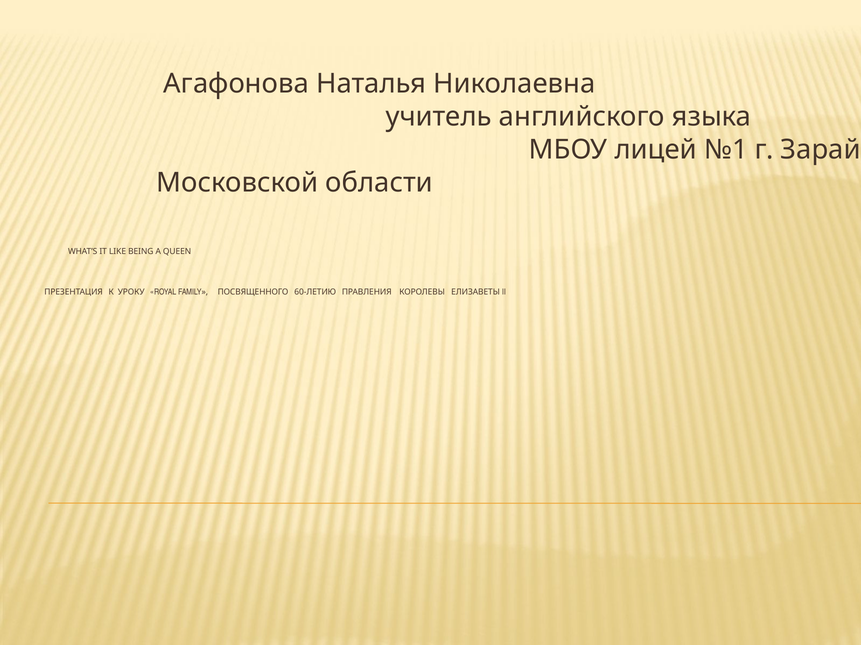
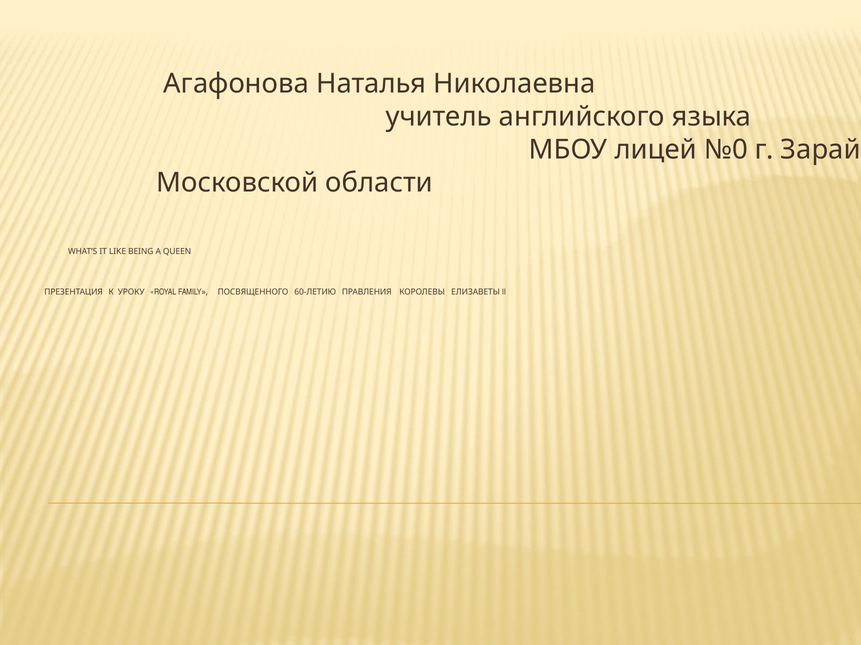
№1: №1 -> №0 (726, 150)
